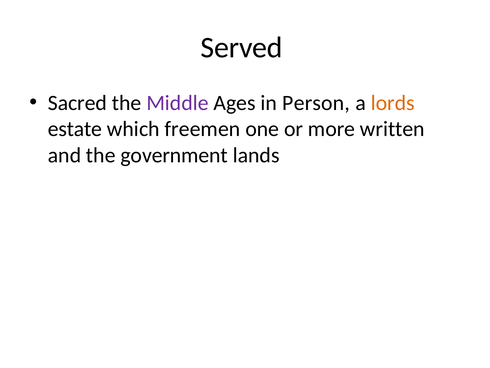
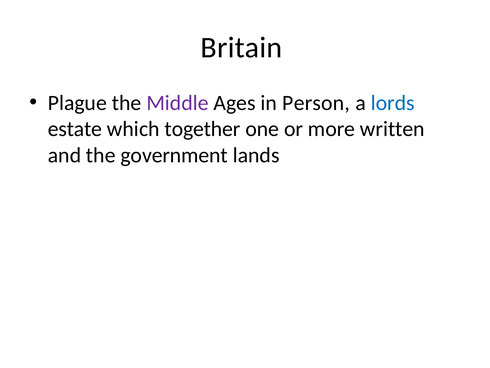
Served: Served -> Britain (241, 47)
Sacred: Sacred -> Plague (77, 103)
lords colour: orange -> blue (393, 103)
freemen: freemen -> together (203, 129)
